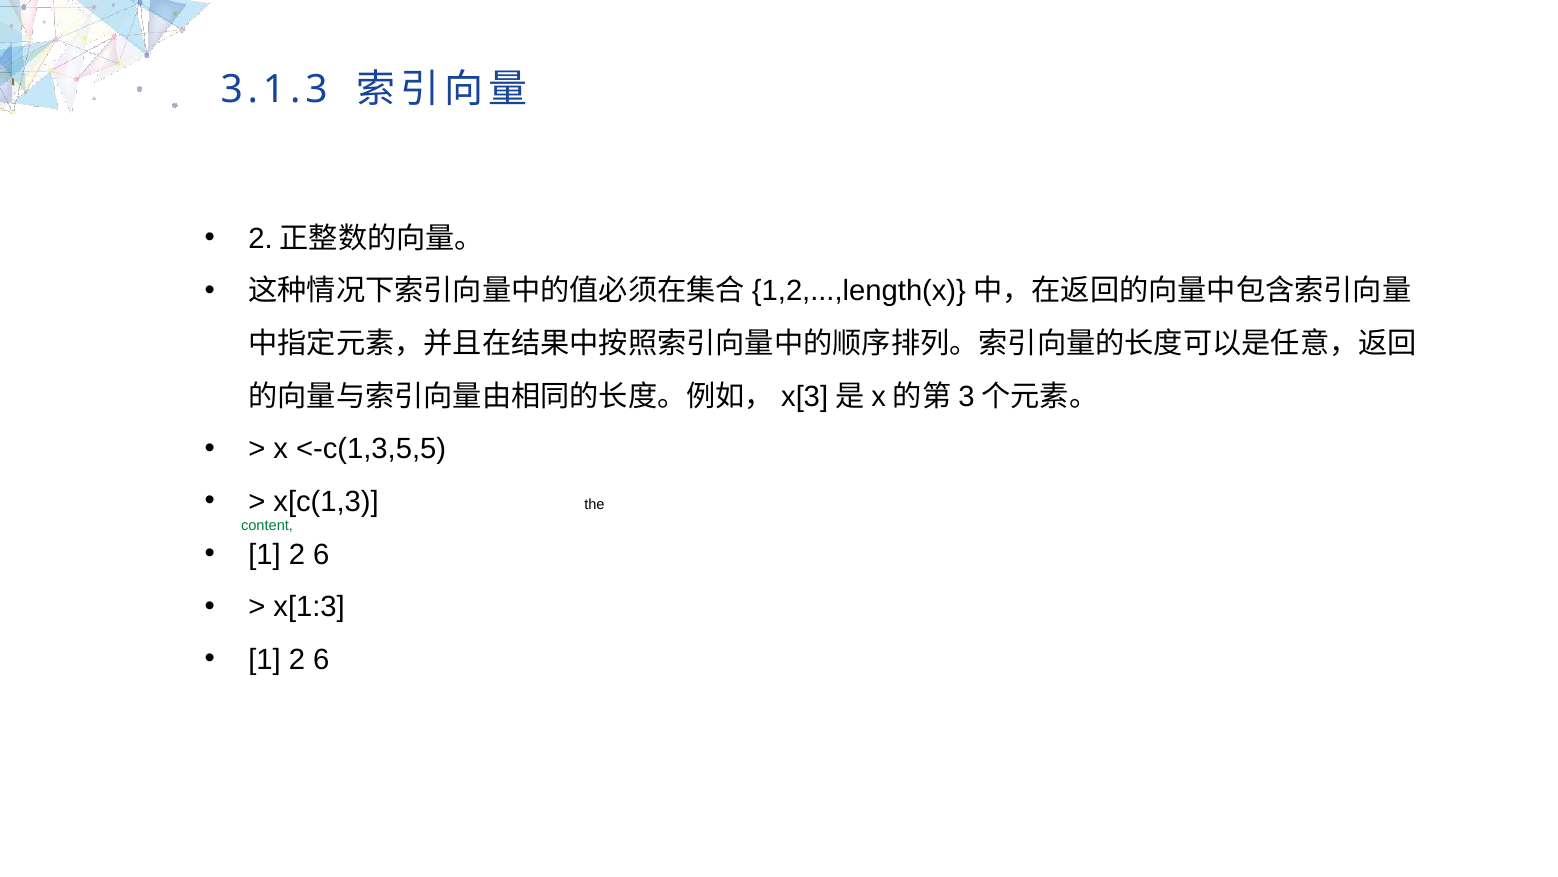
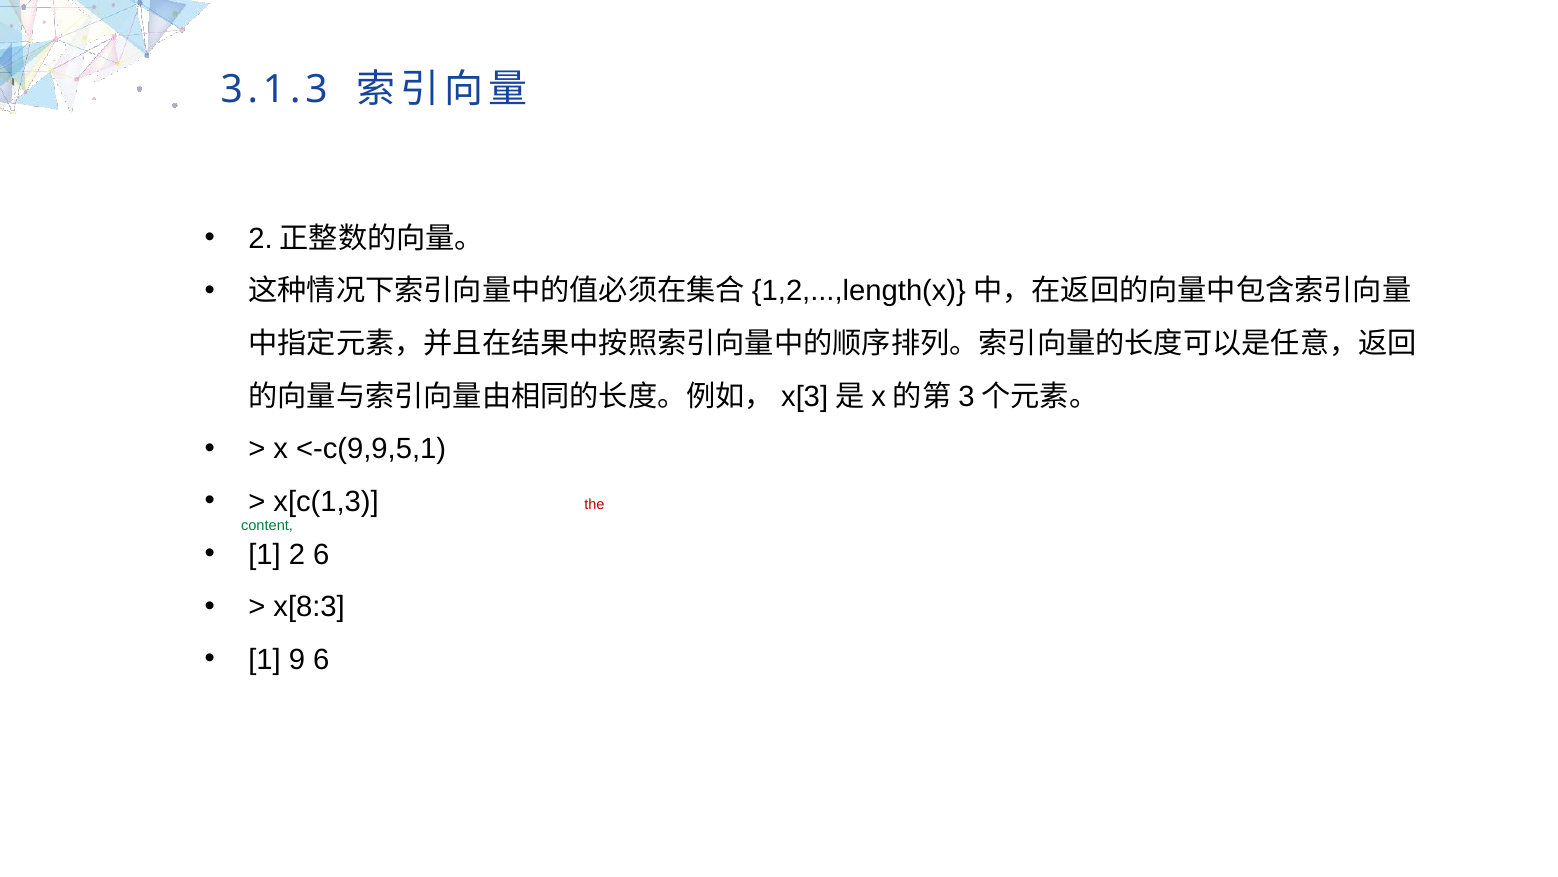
<-c(1,3,5,5: <-c(1,3,5,5 -> <-c(9,9,5,1 (371, 449)
the colour: black -> red (594, 504)
x[1:3: x[1:3 -> x[8:3 (309, 607)
2: 2 -> 9 (297, 659)
